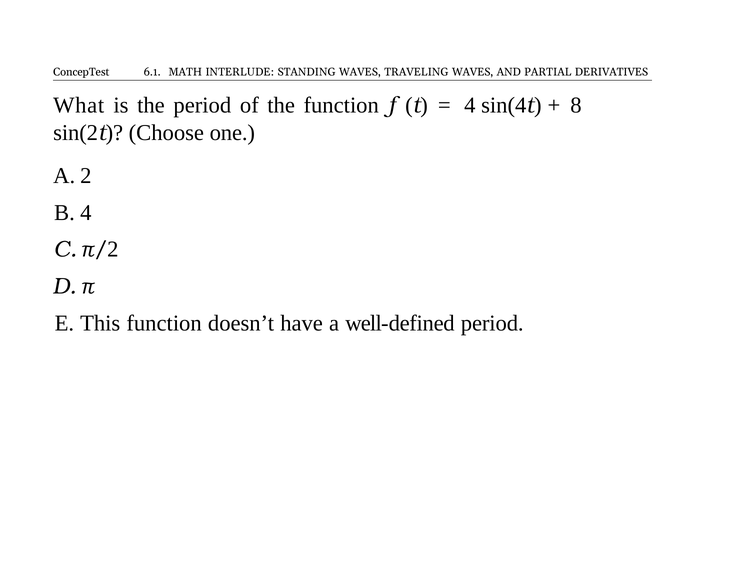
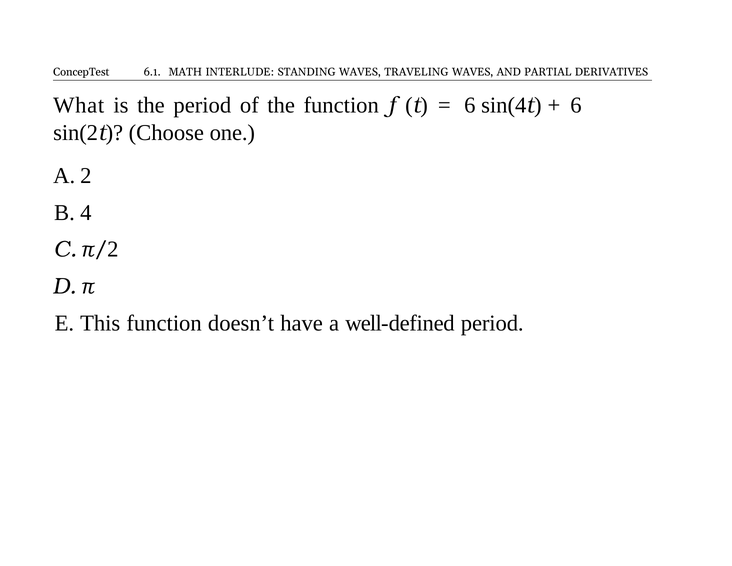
4: 4 -> 6 (470, 105)
8: 8 -> 6 (576, 105)
